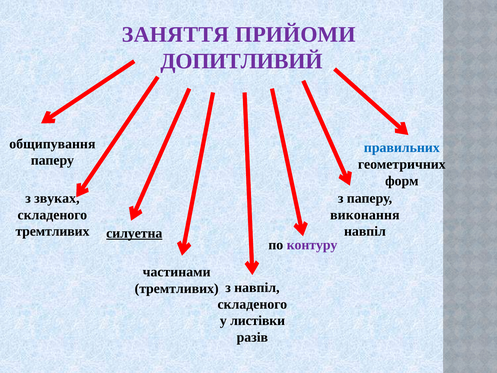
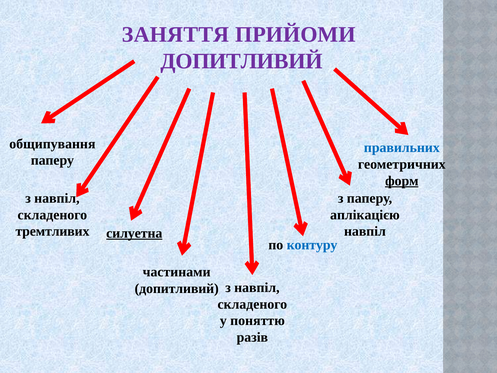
форм underline: none -> present (402, 181)
звуках: звуках -> навпіл (57, 198)
виконання: виконання -> аплікацією (365, 215)
контуру colour: purple -> blue (312, 245)
тремтливих: тремтливих -> допитливий (177, 288)
листівки: листівки -> поняттю (258, 321)
